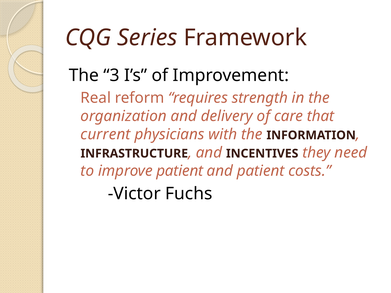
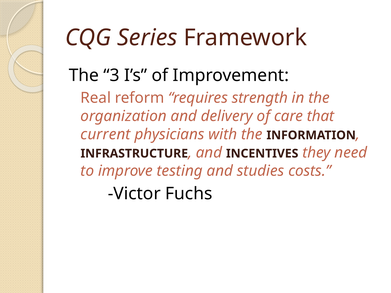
improve patient: patient -> testing (180, 171)
and patient: patient -> studies (261, 171)
